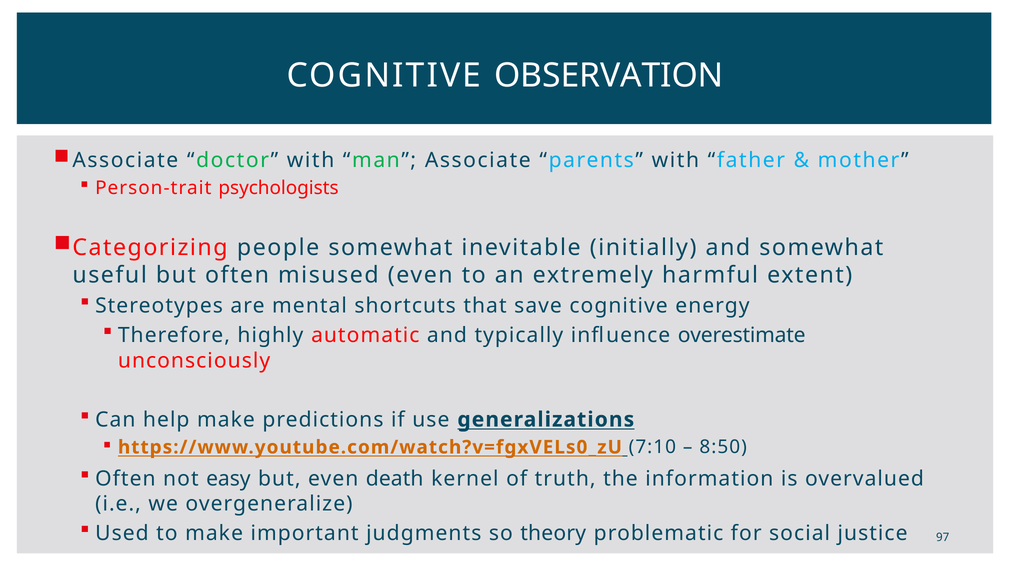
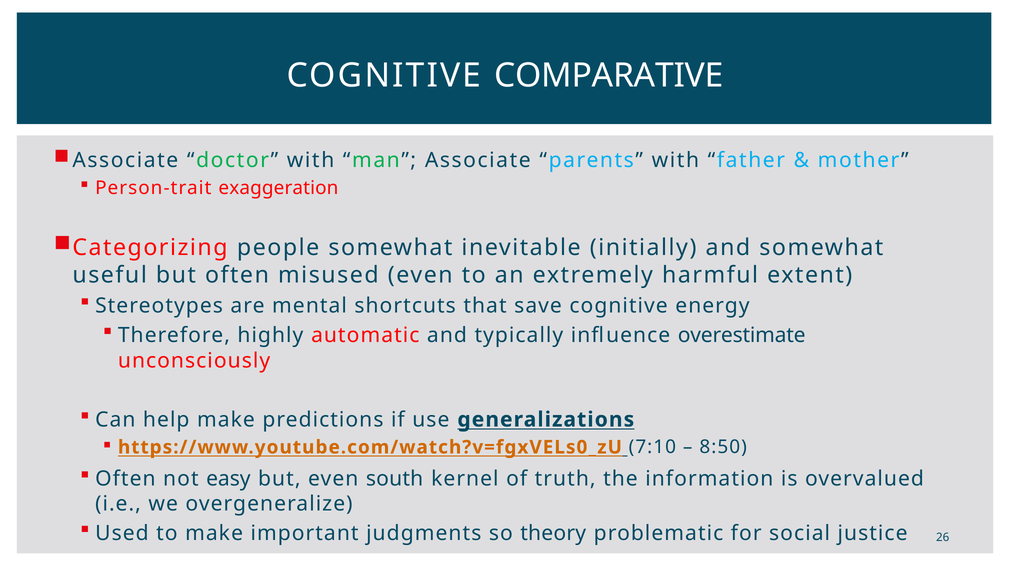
OBSERVATION: OBSERVATION -> COMPARATIVE (609, 76)
psychologists: psychologists -> exaggeration (278, 188)
death: death -> south (395, 479)
97: 97 -> 26 (943, 538)
